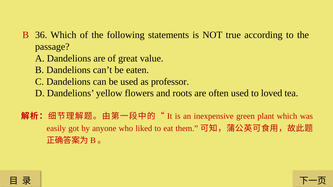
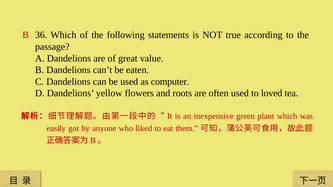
professor: professor -> computer (170, 82)
